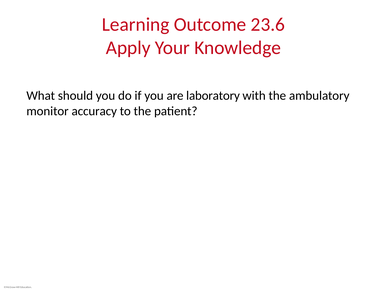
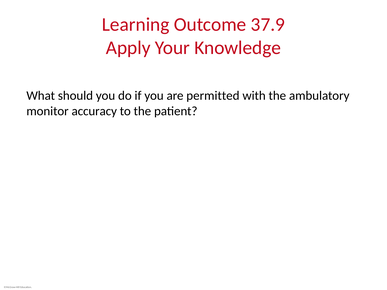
23.6: 23.6 -> 37.9 (268, 25)
laboratory: laboratory -> permitted (213, 96)
